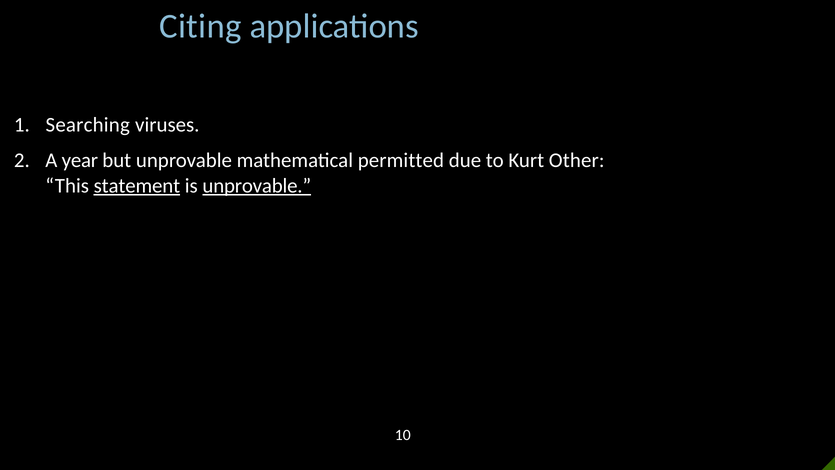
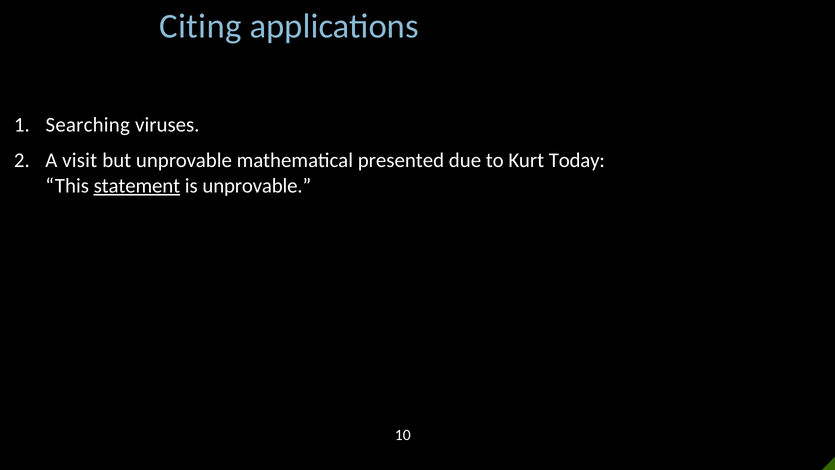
year: year -> visit (80, 160)
permitted: permitted -> presented (401, 160)
Other: Other -> Today (577, 160)
unprovable underline: present -> none (257, 186)
